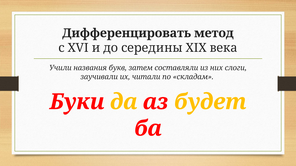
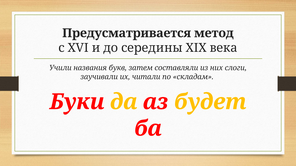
Дифференцировать: Дифференцировать -> Предусматривается (127, 33)
